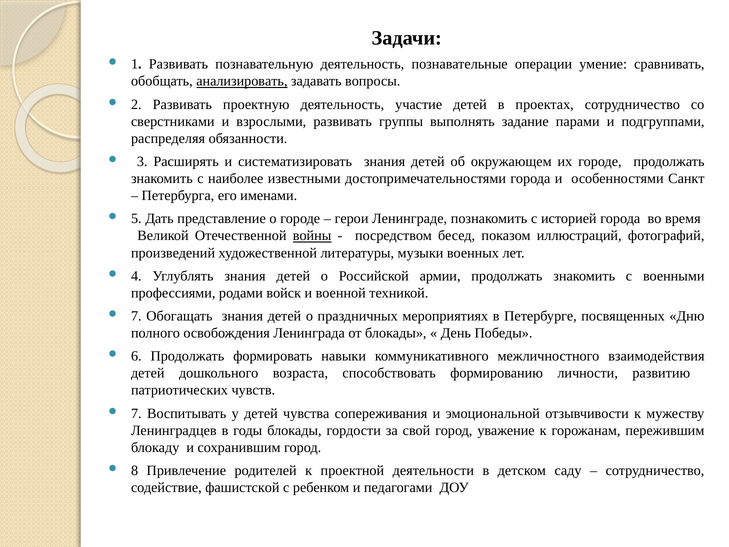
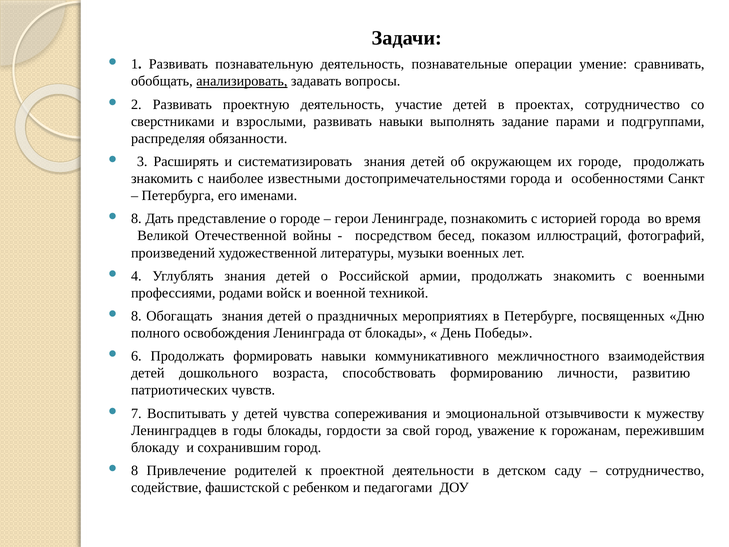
развивать группы: группы -> навыки (401, 121)
5: 5 -> 8 (136, 219)
войны underline: present -> none (312, 236)
7: 7 -> 8 (136, 316)
